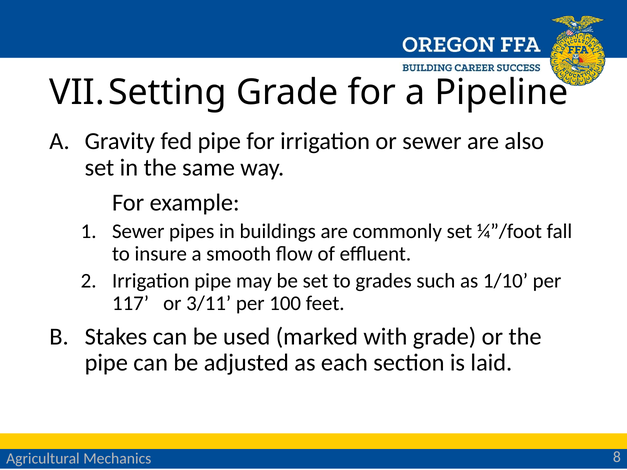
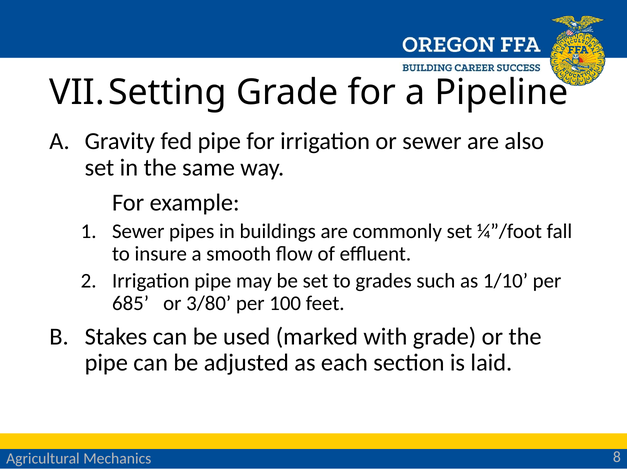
117: 117 -> 685 (131, 304)
3/11: 3/11 -> 3/80 (209, 304)
